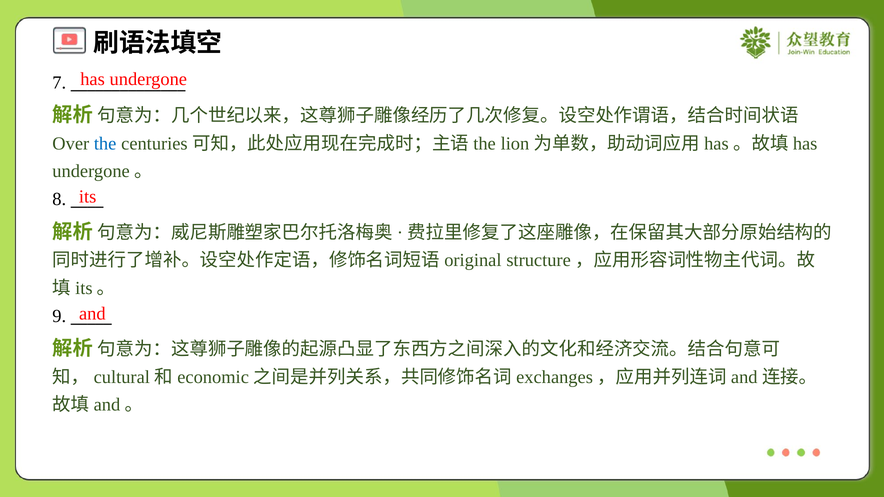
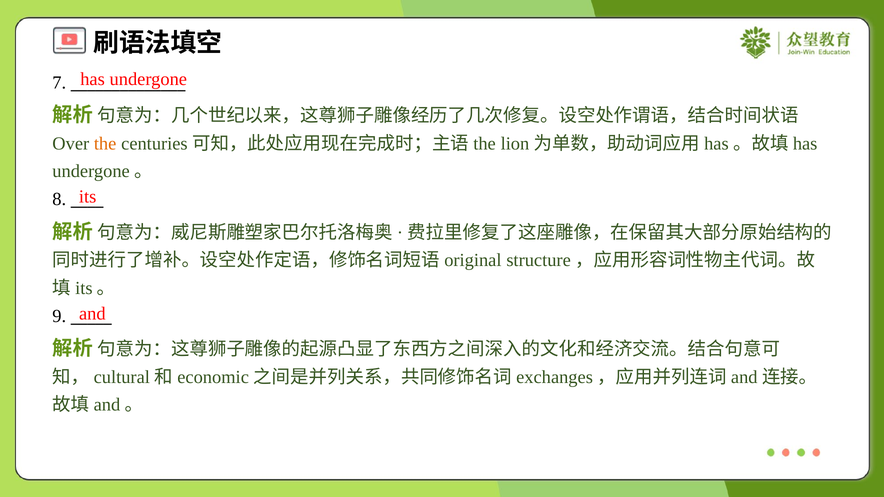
the colour: blue -> orange (105, 144)
